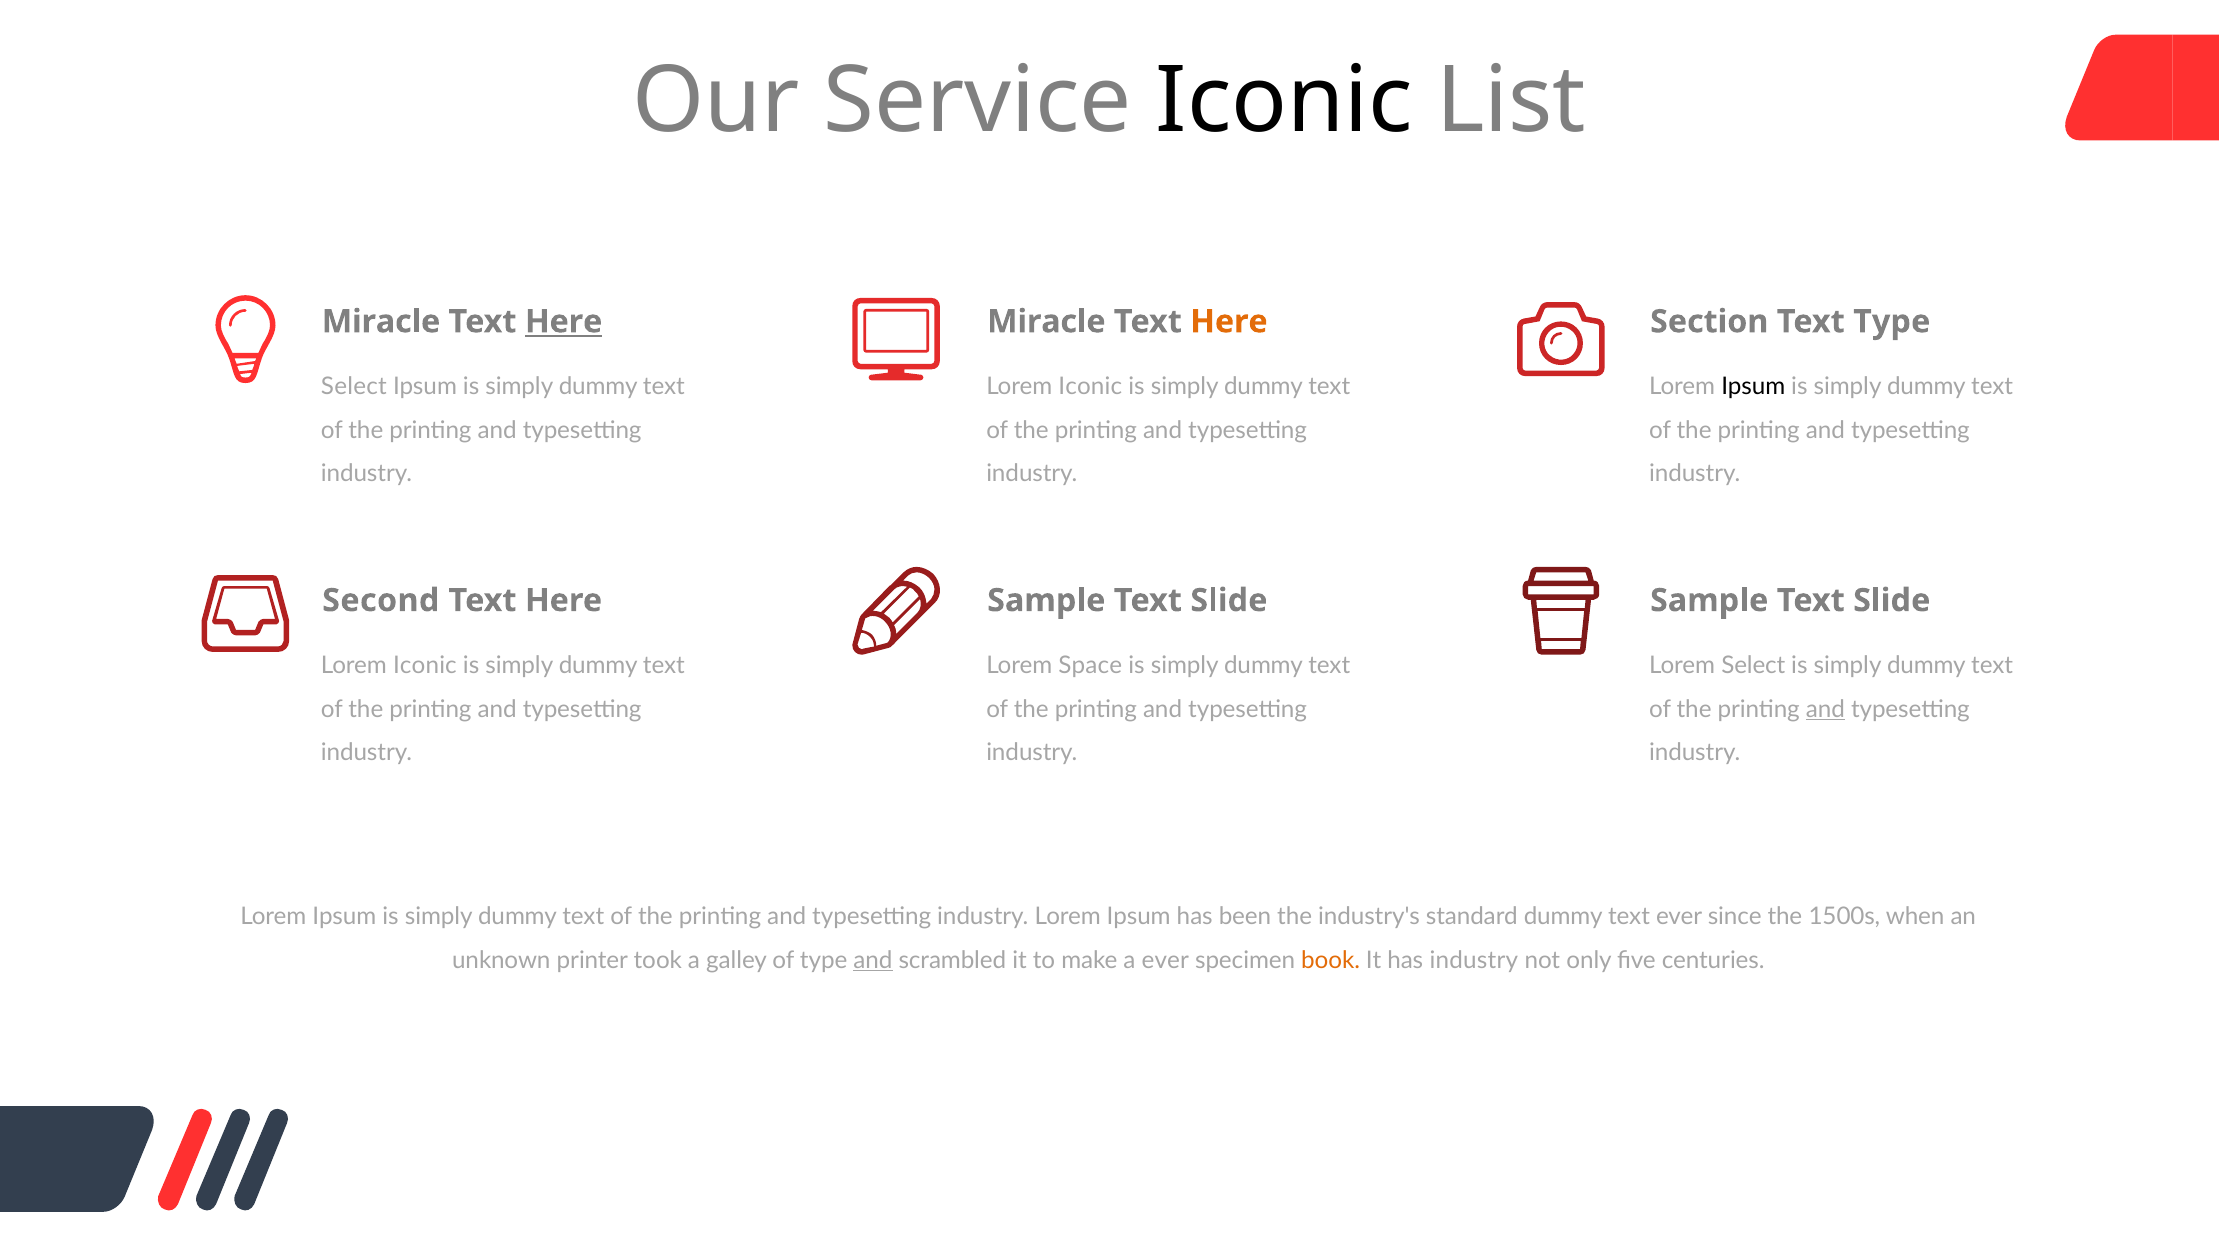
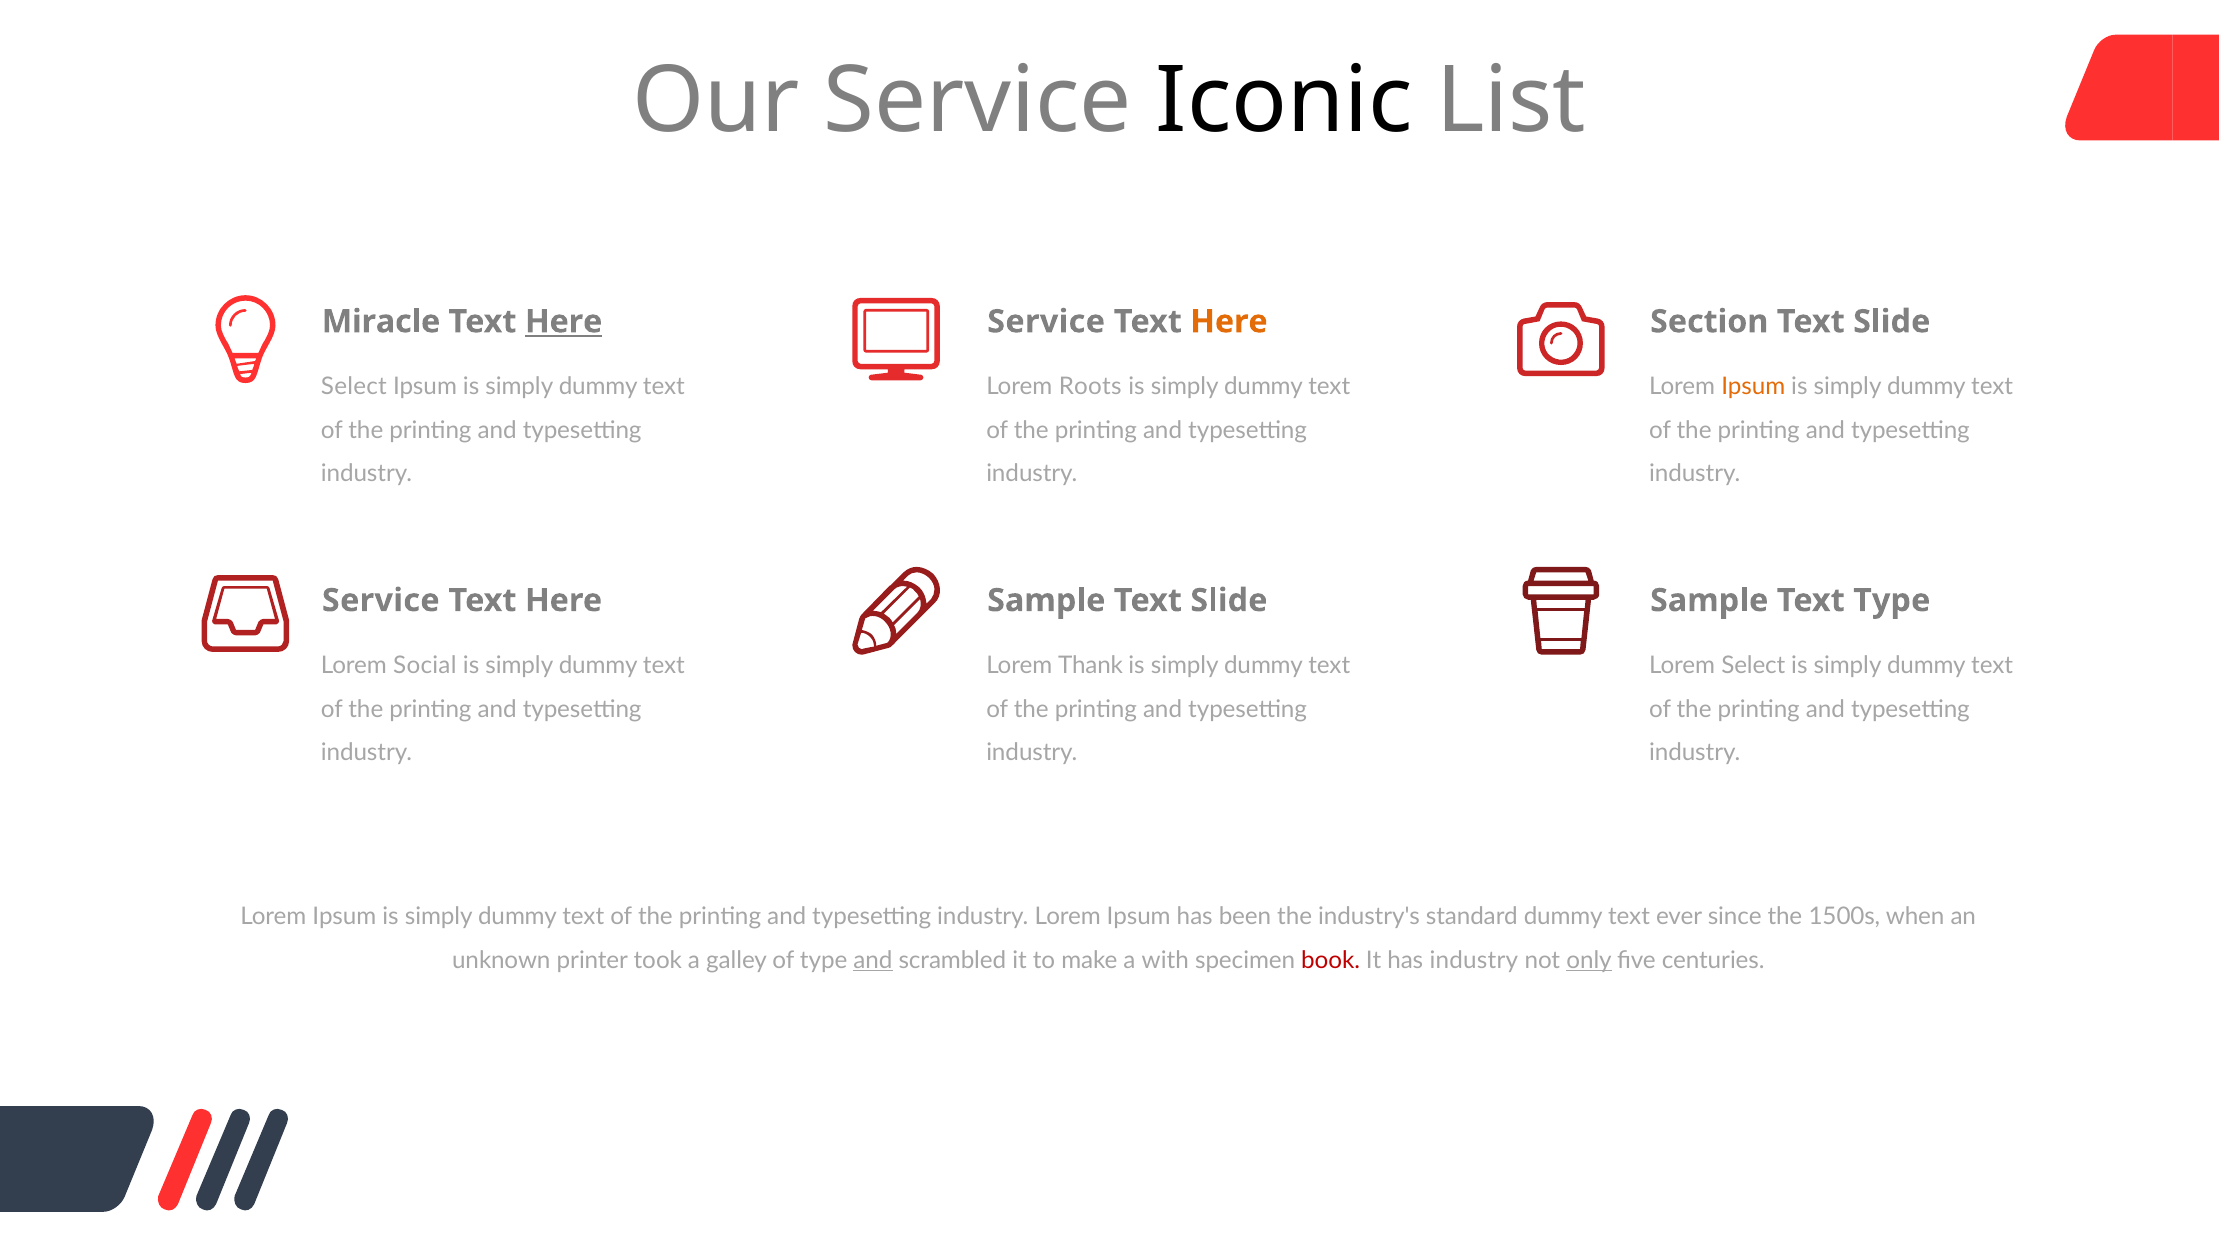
Miracle: Miracle -> Service (1046, 322)
Type: Type -> Slide (1892, 322)
Iconic: Iconic -> Roots (1090, 387)
Ipsum colour: black -> orange (1753, 387)
Second: Second -> Service (381, 601)
Slide: Slide -> Type (1892, 601)
Iconic: Iconic -> Social (425, 666)
Space: Space -> Thank (1090, 666)
and underline: present -> none (1826, 709)
a ever: ever -> with (1165, 960)
book colour: orange -> red (1331, 960)
only underline: none -> present (1589, 960)
